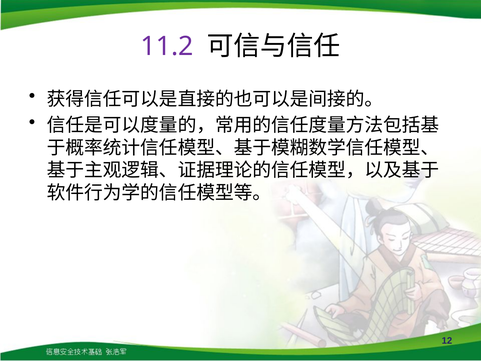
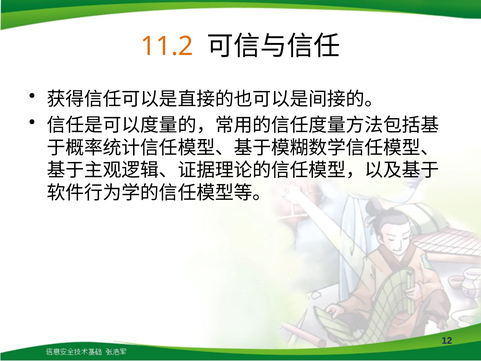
11.2 colour: purple -> orange (167, 46)
